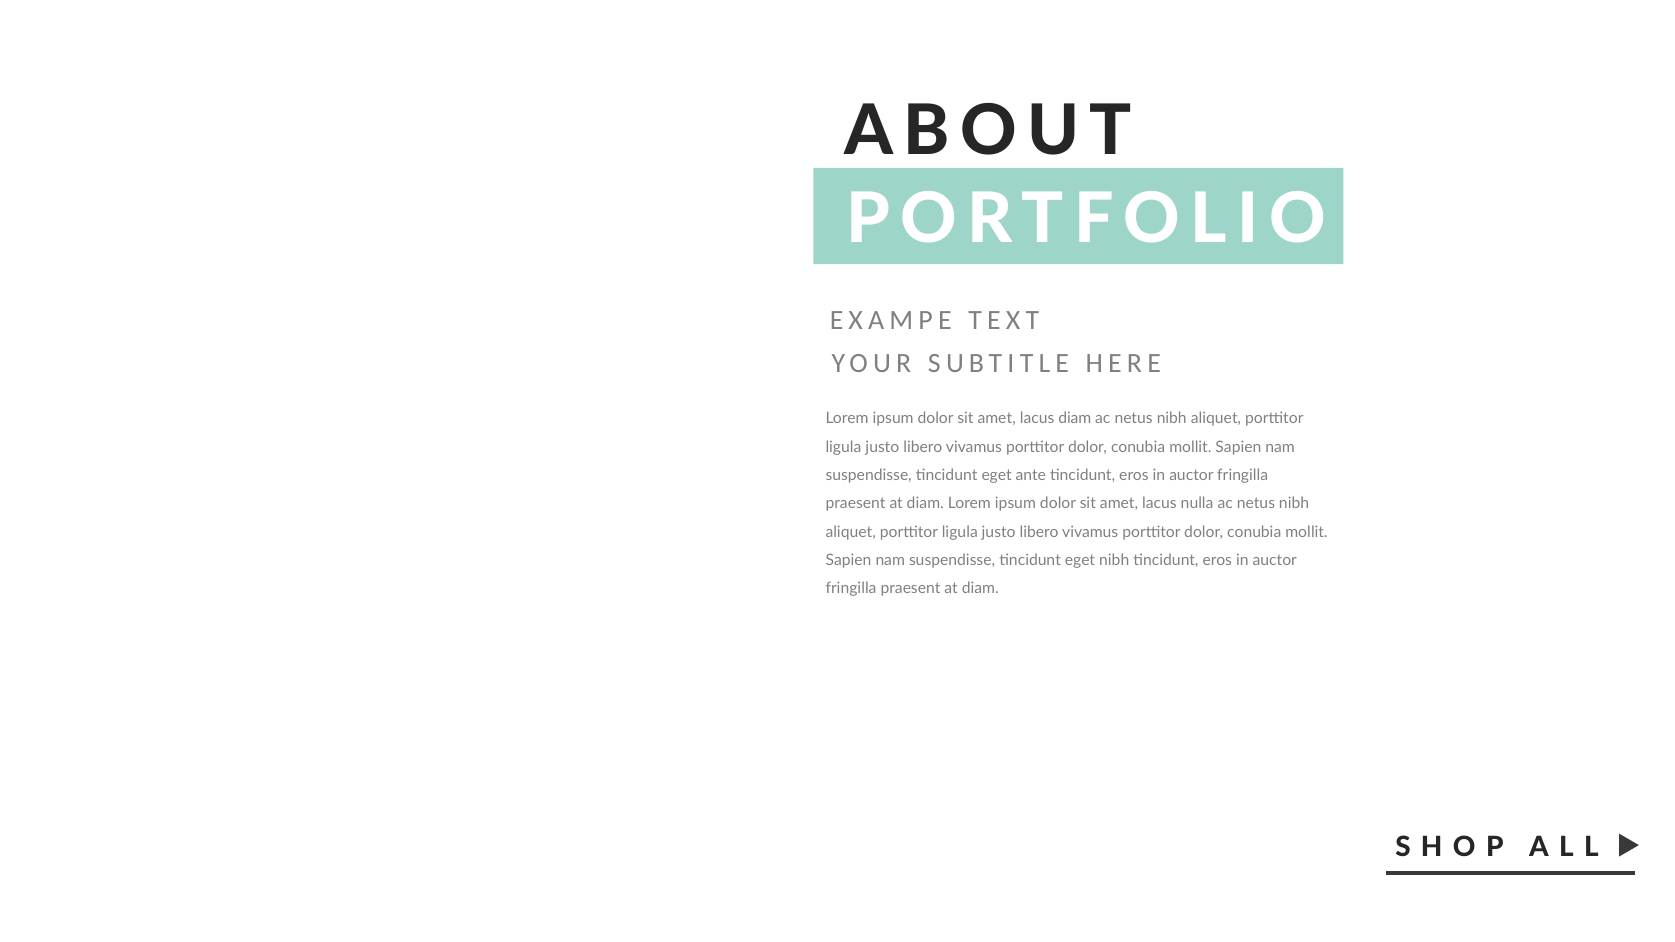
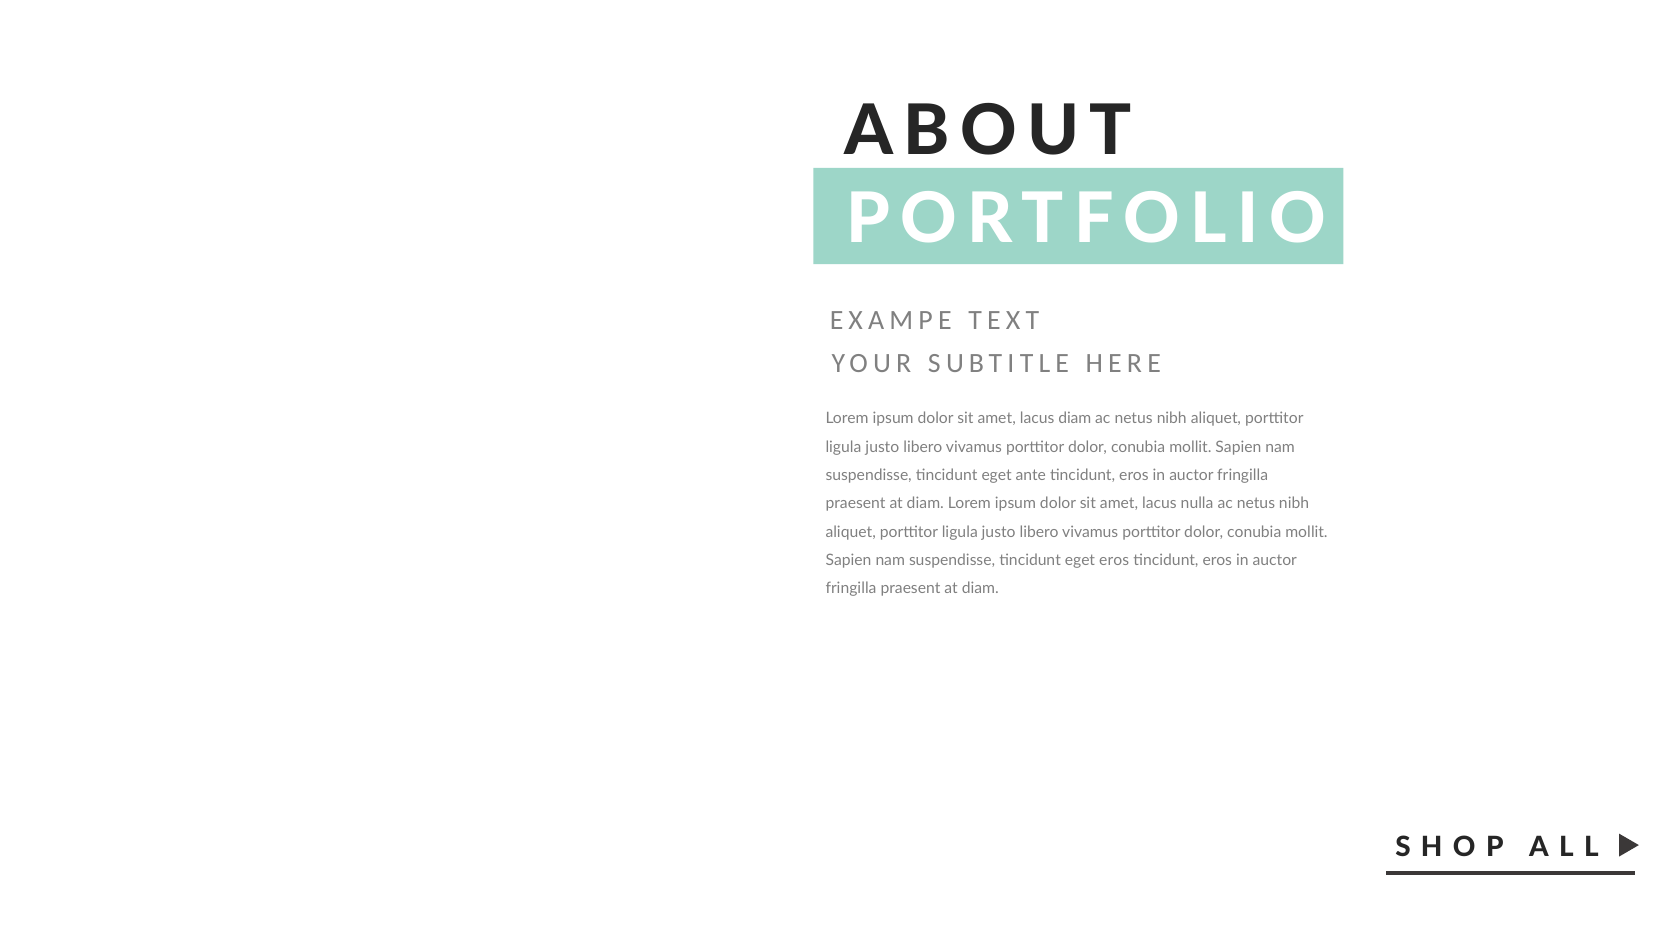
eget nibh: nibh -> eros (1114, 560)
